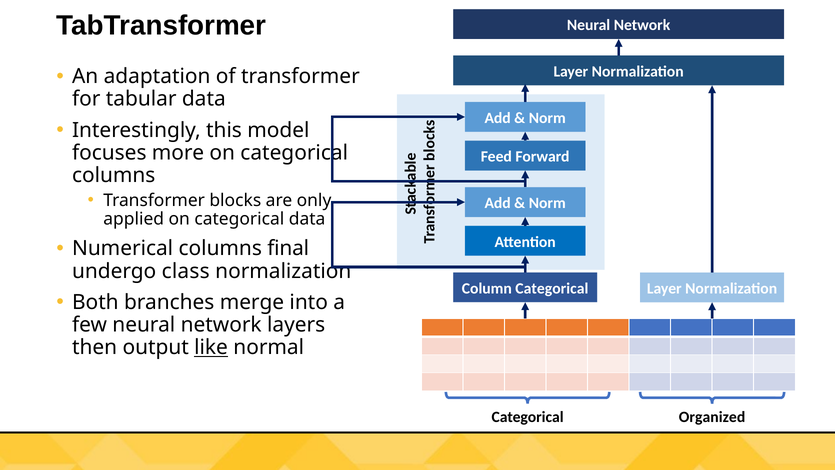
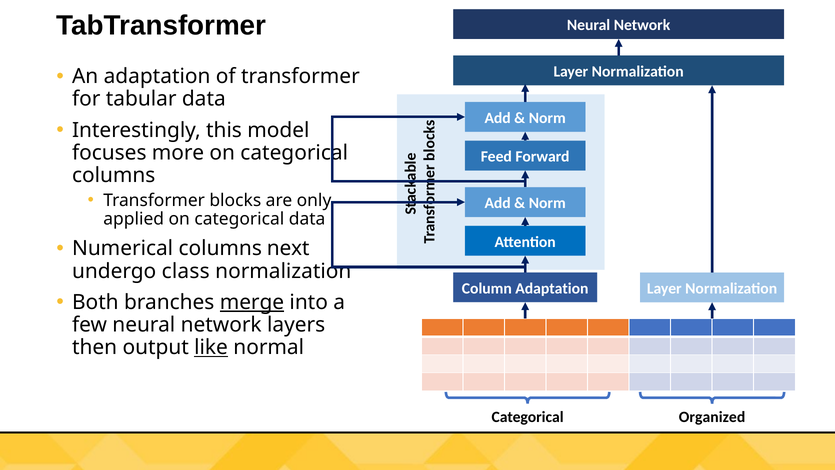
final: final -> next (288, 248)
Column Categorical: Categorical -> Adaptation (552, 288)
merge underline: none -> present (252, 302)
